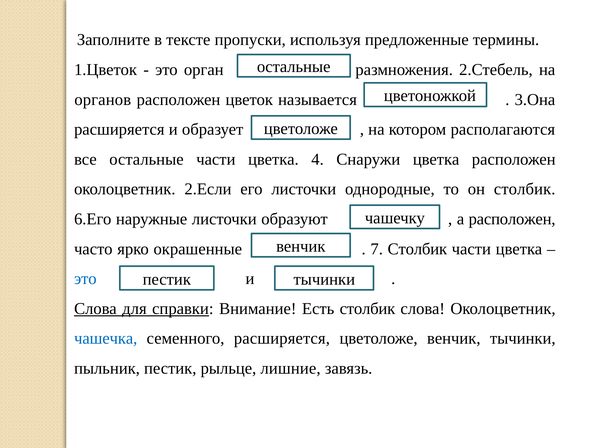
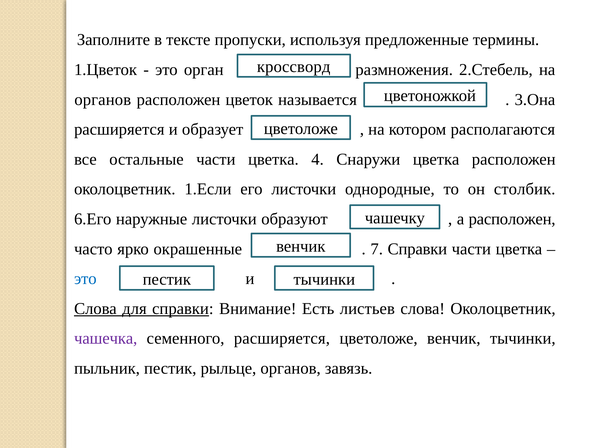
остальные: остальные -> кроссворд (294, 67)
2.Если: 2.Если -> 1.Если (208, 189)
7 Столбик: Столбик -> Справки (417, 249)
Есть столбик: столбик -> листьев (367, 308)
чашечка colour: blue -> purple (106, 338)
рыльце лишние: лишние -> органов (291, 368)
